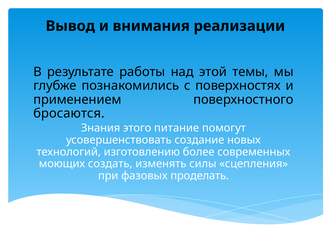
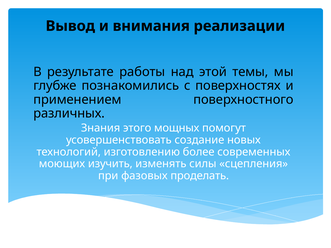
бросаются: бросаются -> различных (69, 114)
питание: питание -> мощных (177, 128)
создать: создать -> изучить (110, 164)
